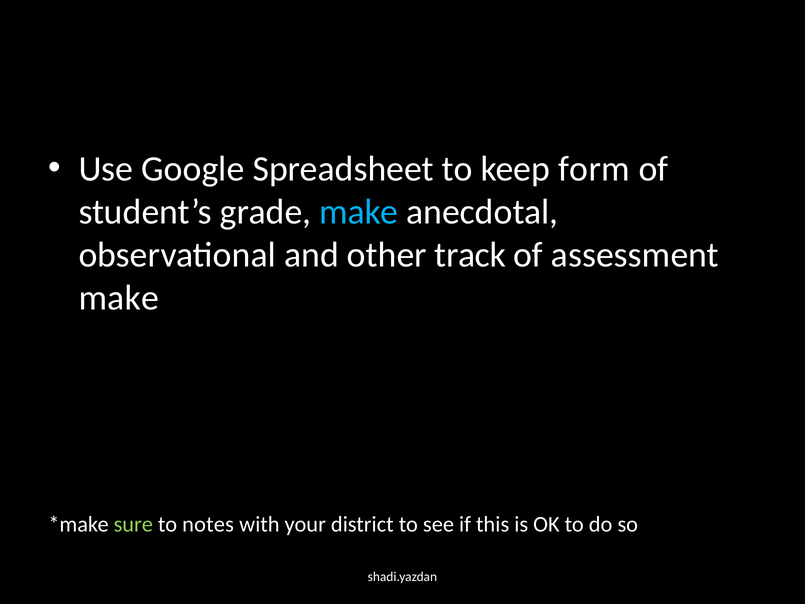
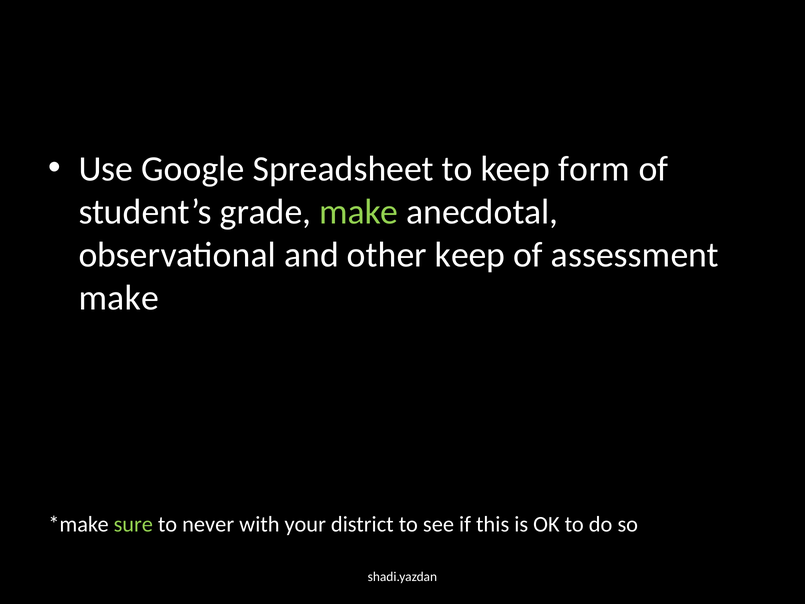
make colour: light blue -> light green (359, 212)
other track: track -> keep (470, 255)
notes: notes -> never (208, 524)
